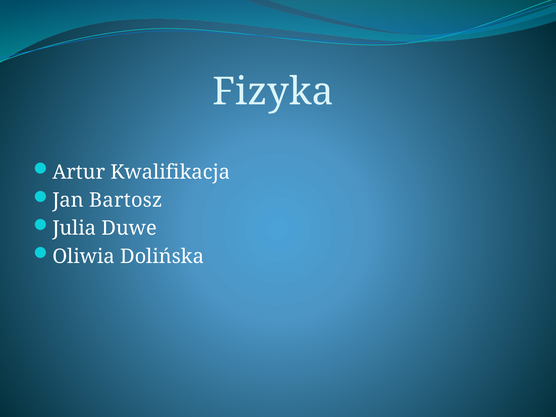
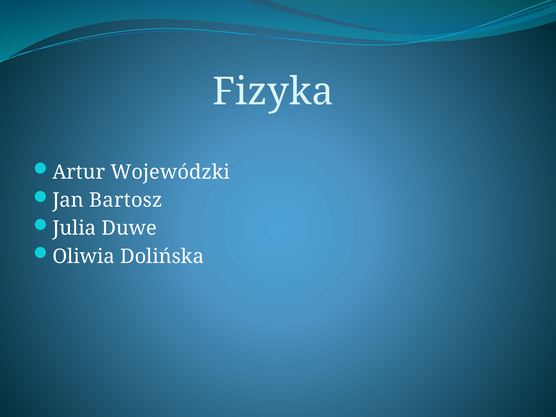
Kwalifikacja: Kwalifikacja -> Wojewódzki (170, 172)
